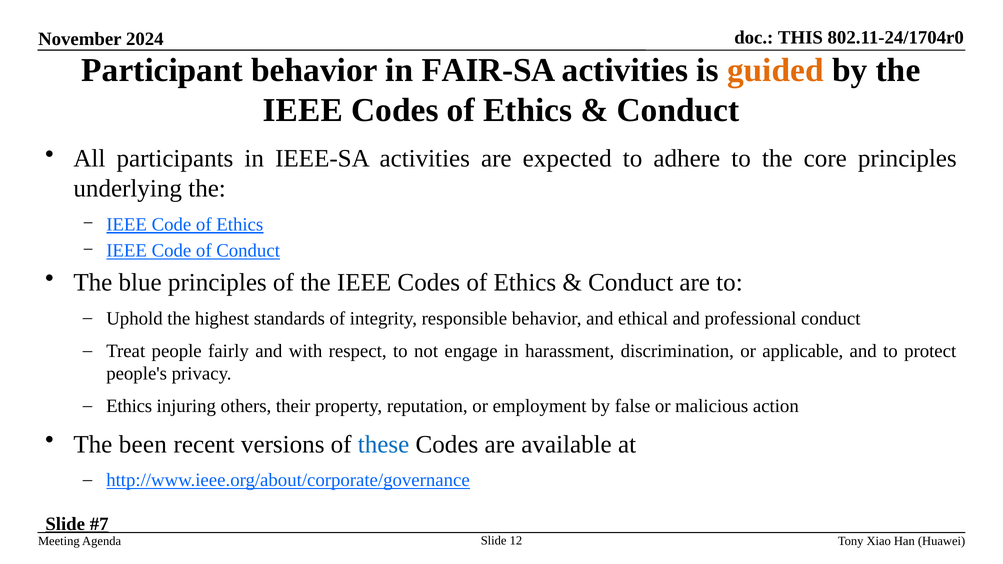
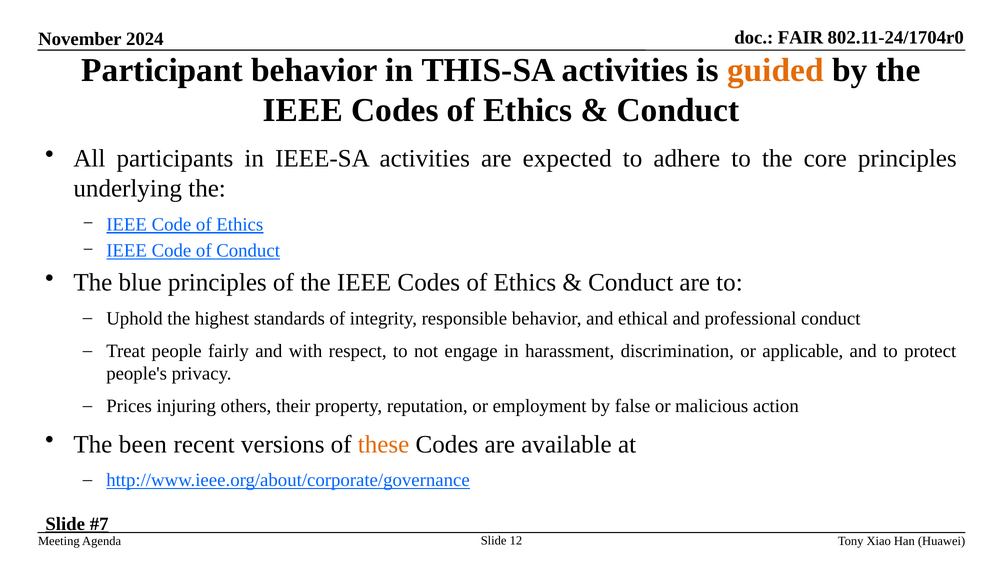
THIS: THIS -> FAIR (801, 38)
FAIR-SA: FAIR-SA -> THIS-SA (489, 70)
Ethics: Ethics -> Prices (129, 406)
these colour: blue -> orange (384, 444)
